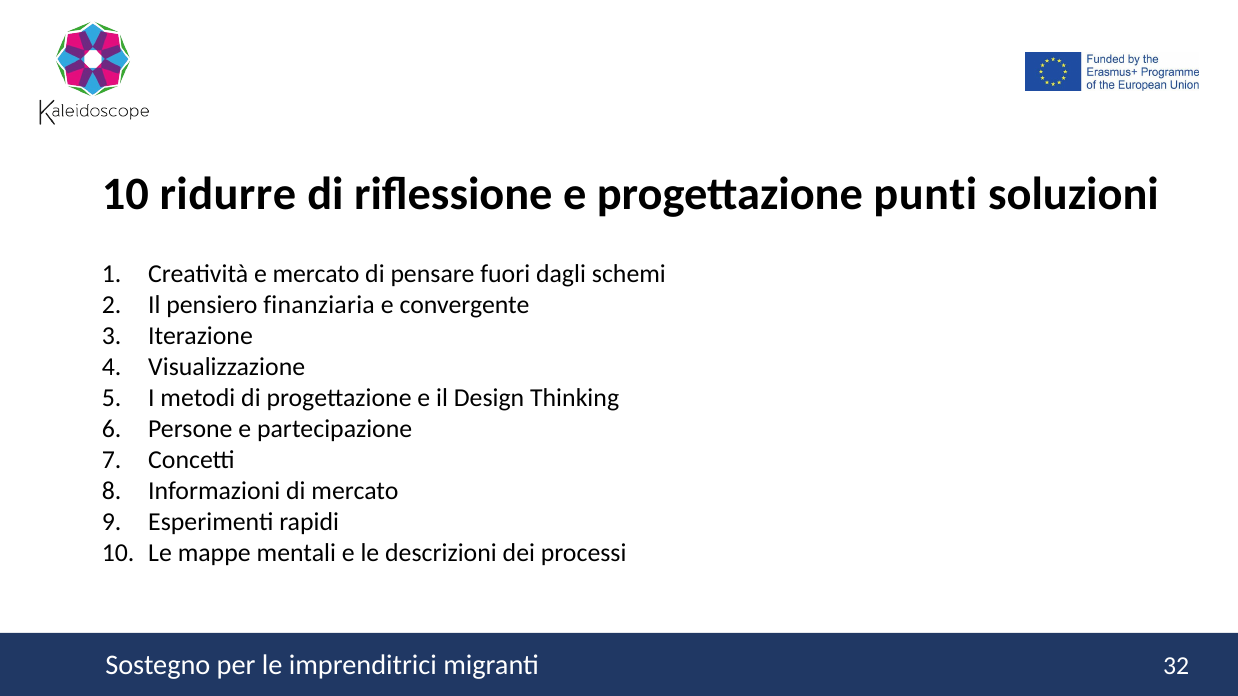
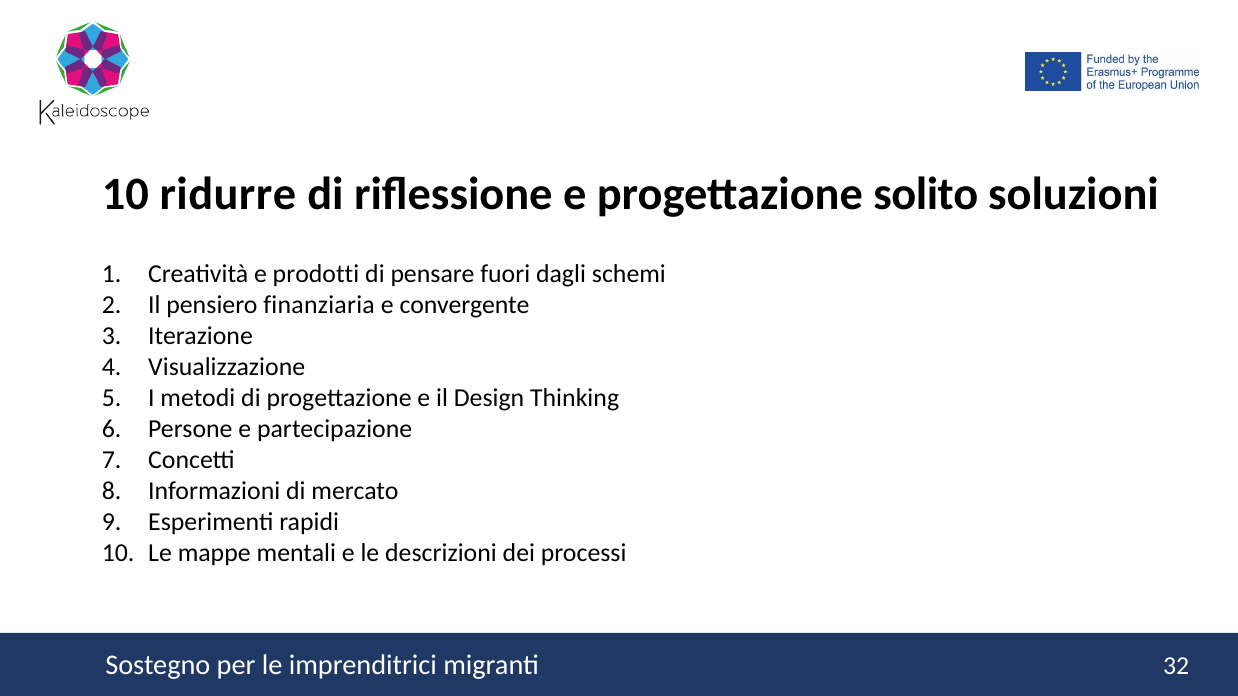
punti: punti -> solito (926, 194)
e mercato: mercato -> prodotti (316, 274)
